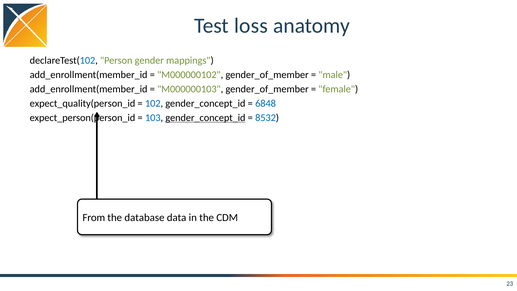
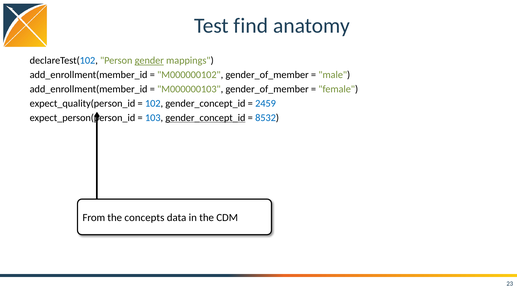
loss: loss -> find (251, 26)
gender underline: none -> present (149, 60)
6848: 6848 -> 2459 (266, 103)
database: database -> concepts (144, 217)
